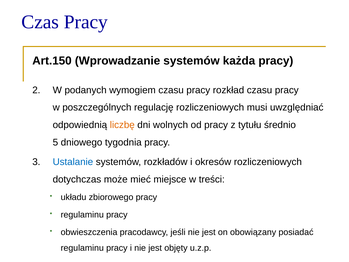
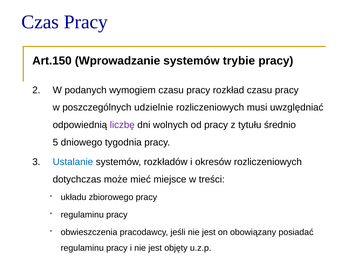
każda: każda -> trybie (239, 61)
regulację: regulację -> udzielnie (154, 107)
liczbę colour: orange -> purple (122, 125)
